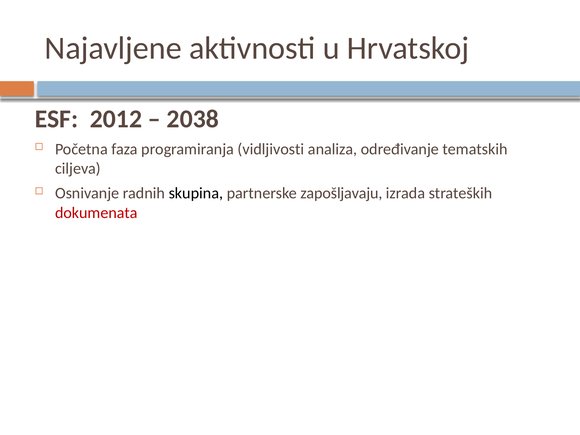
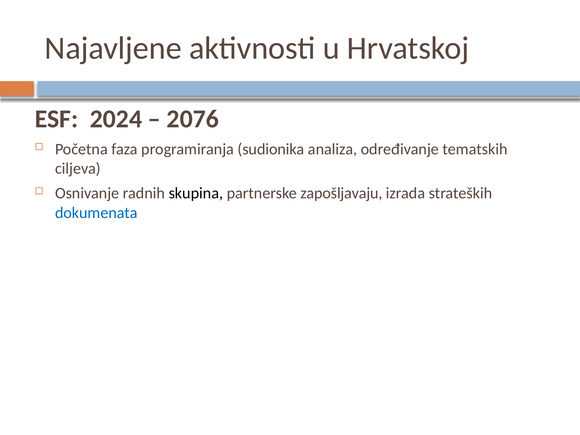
2012: 2012 -> 2024 (116, 119)
2038: 2038 -> 2076 (193, 119)
vidljivosti: vidljivosti -> sudionika (271, 149)
dokumenata colour: red -> blue (96, 213)
